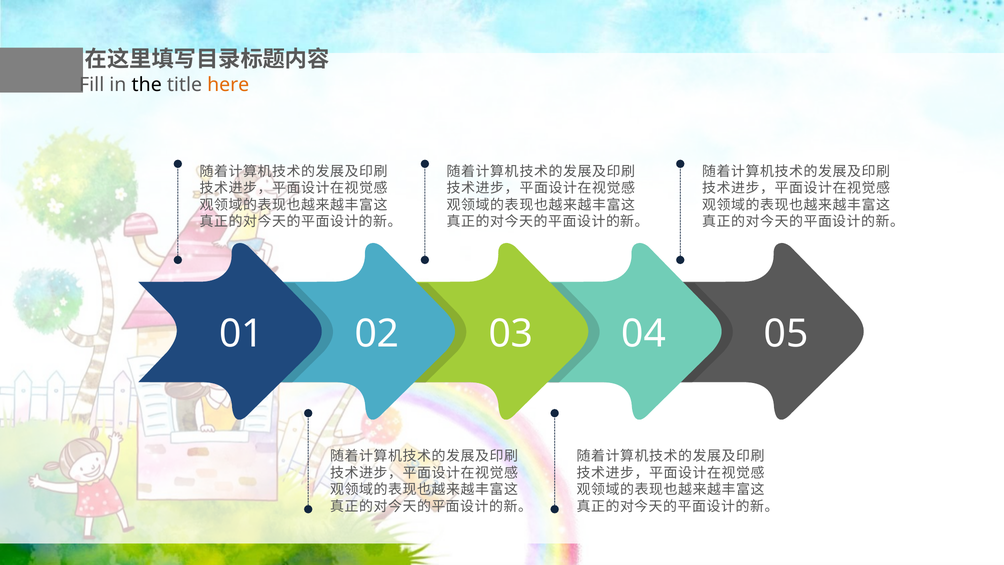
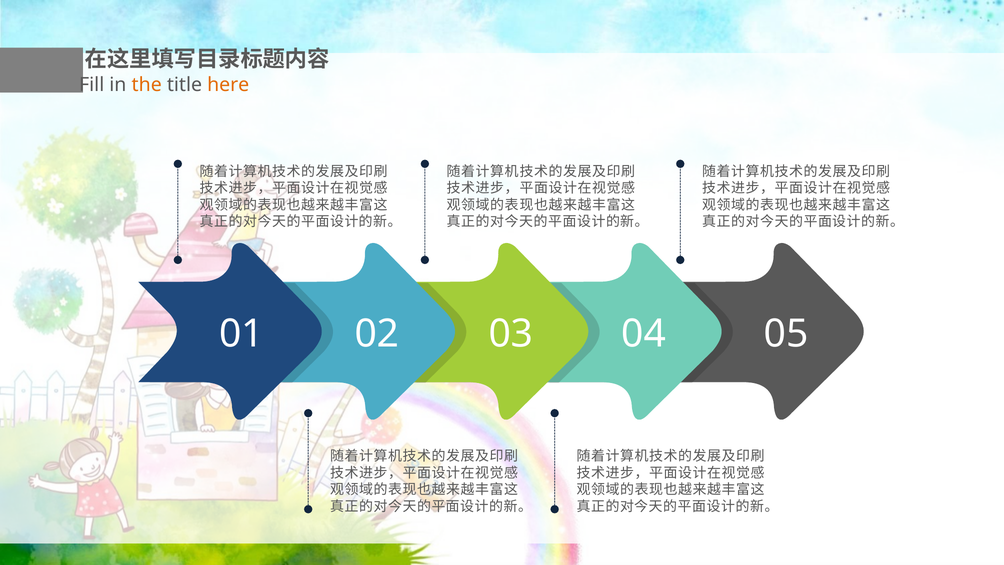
the colour: black -> orange (147, 85)
